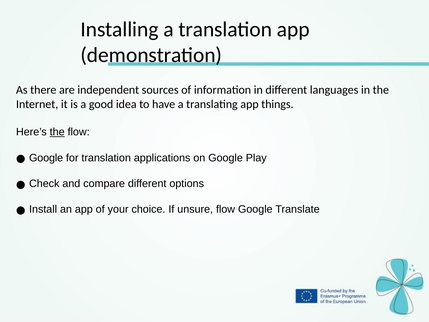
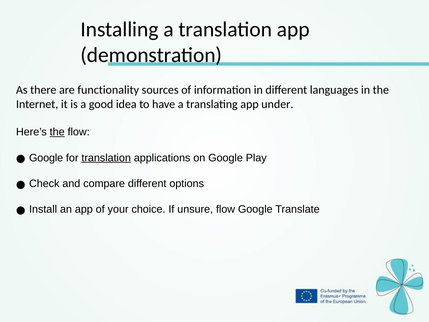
independent: independent -> functionality (108, 90)
things: things -> under (277, 104)
translation underline: none -> present (106, 158)
